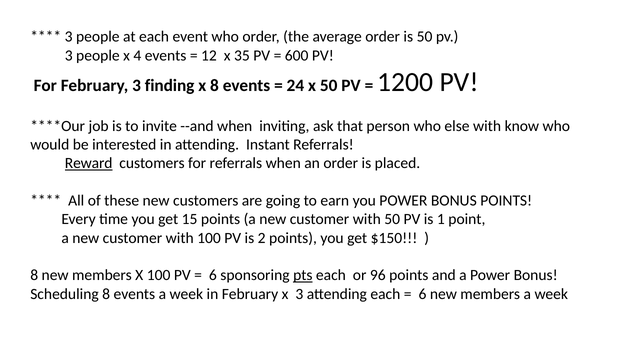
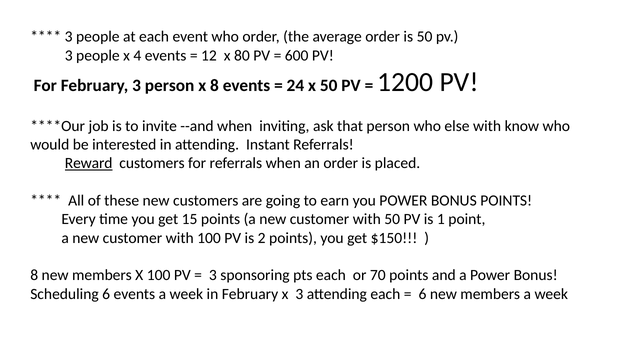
35: 35 -> 80 (242, 55)
3 finding: finding -> person (170, 86)
6: 6 -> 3 (213, 275)
pts underline: present -> none (303, 275)
96: 96 -> 70 (378, 275)
Scheduling 8: 8 -> 6 (106, 294)
